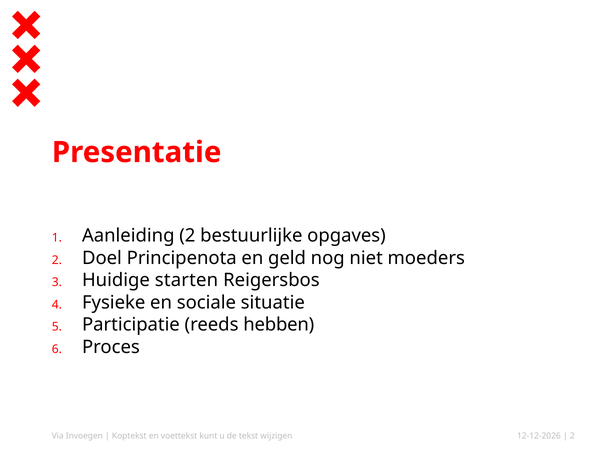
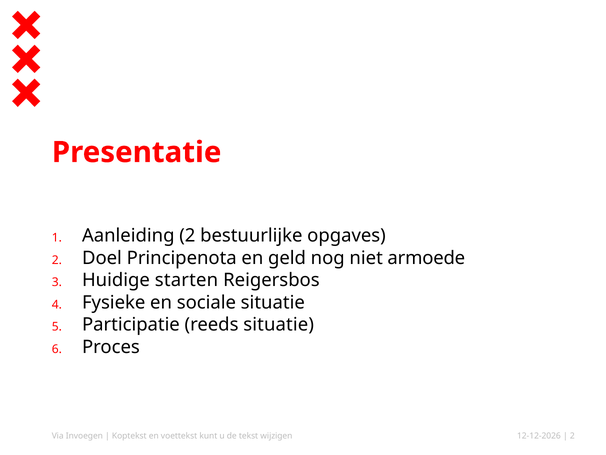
moeders: moeders -> armoede (426, 258)
reeds hebben: hebben -> situatie (279, 324)
